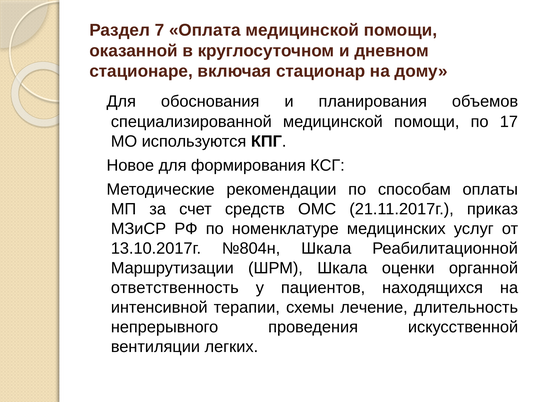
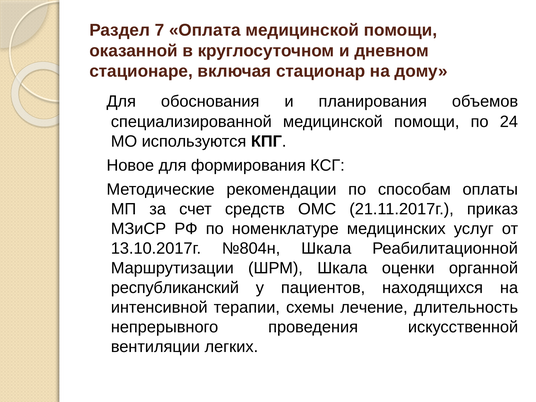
17: 17 -> 24 (509, 122)
ответственность: ответственность -> республиканский (175, 288)
